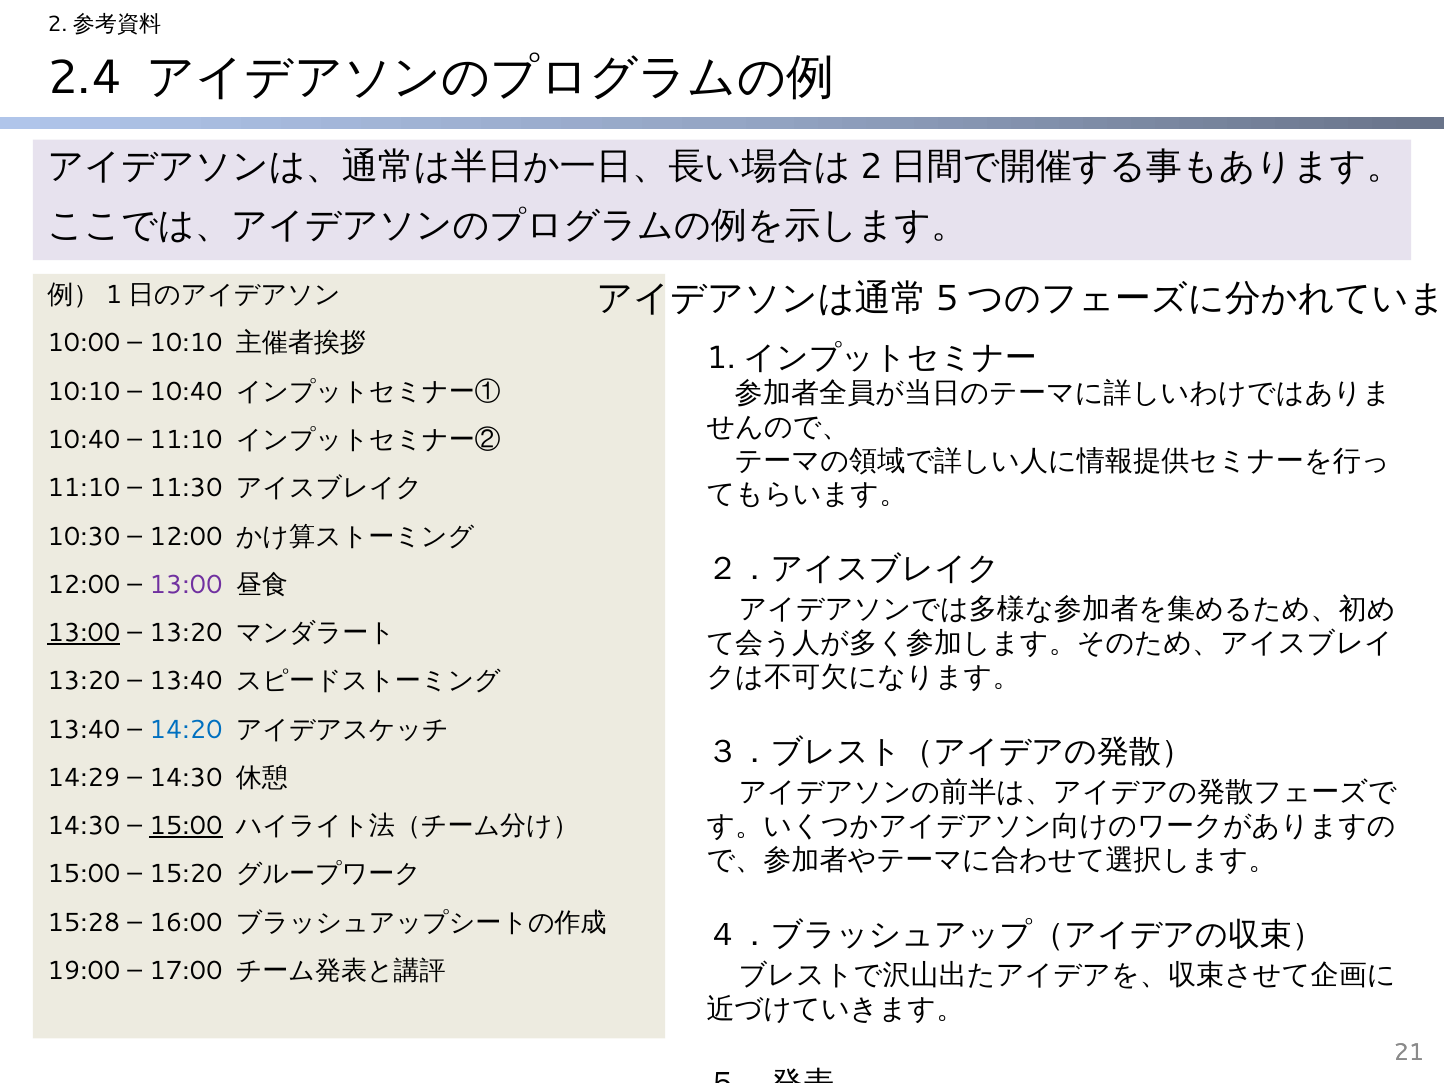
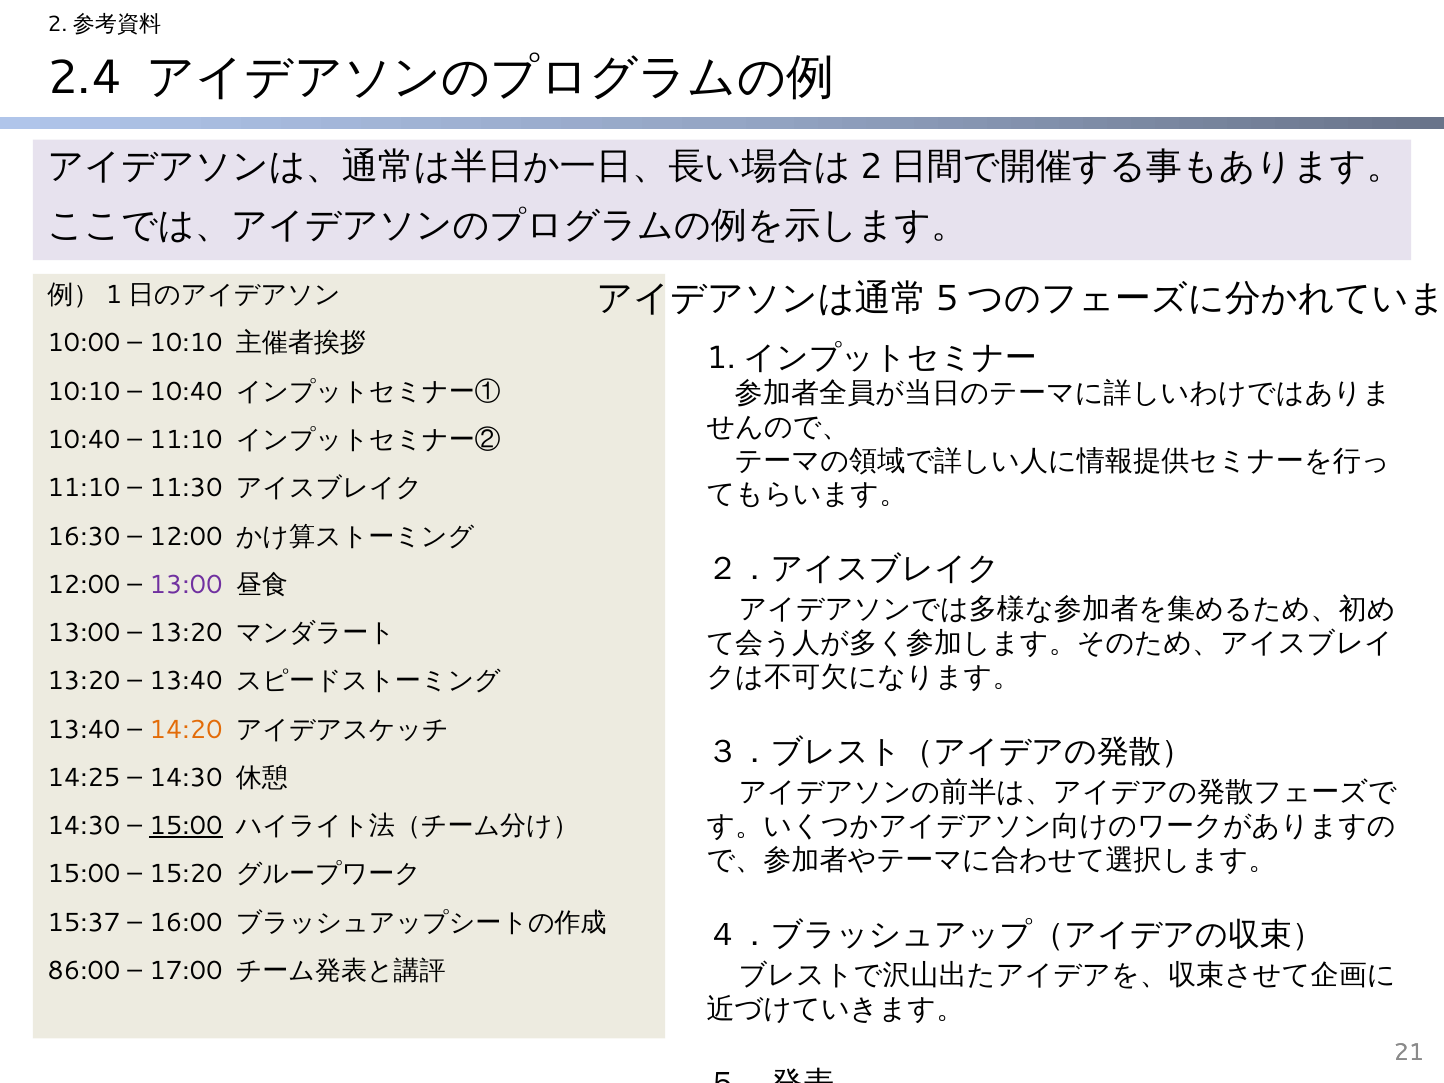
10:30: 10:30 -> 16:30 (84, 536)
13:00 underline: present -> none (84, 633)
14:20 colour: blue -> orange (186, 729)
14:29: 14:29 -> 14:25 (84, 778)
15:28: 15:28 -> 15:37 (84, 923)
19:00: 19:00 -> 86:00 (84, 971)
